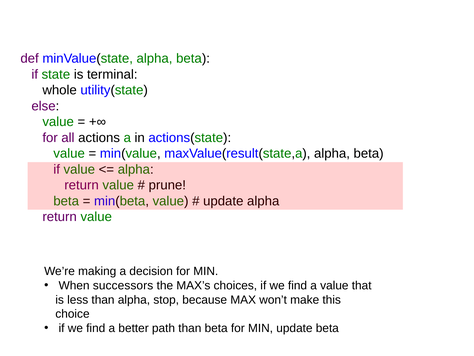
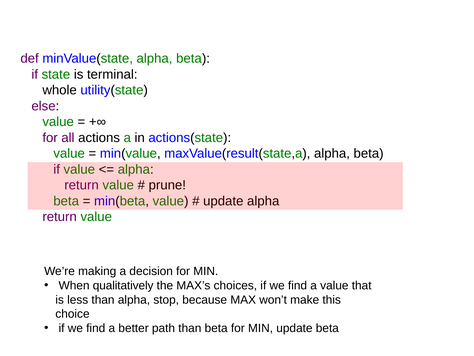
successors: successors -> qualitatively (123, 285)
